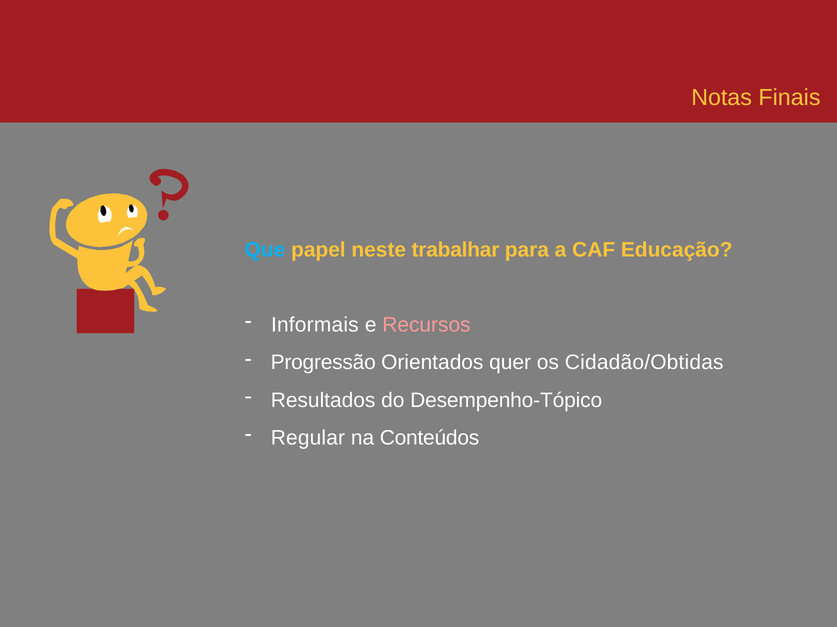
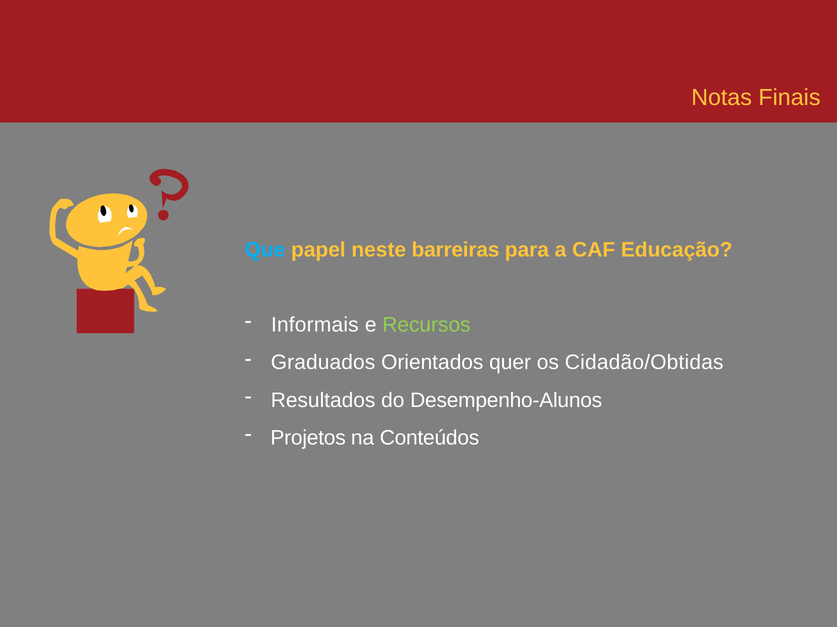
trabalhar: trabalhar -> barreiras (456, 250)
Recursos colour: pink -> light green (426, 325)
Progressão: Progressão -> Graduados (323, 363)
Desempenho-Tópico: Desempenho-Tópico -> Desempenho-Alunos (506, 401)
Regular: Regular -> Projetos (308, 438)
